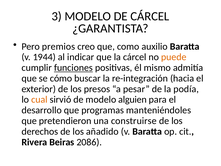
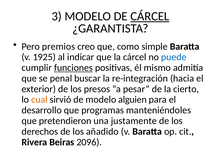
CÁRCEL underline: none -> present (150, 16)
auxilio: auxilio -> simple (155, 46)
1944: 1944 -> 1925 (44, 57)
puede colour: orange -> blue (174, 57)
cómo: cómo -> penal (61, 78)
podía: podía -> cierto (186, 89)
construirse: construirse -> justamente (134, 121)
2086: 2086 -> 2096 (89, 142)
